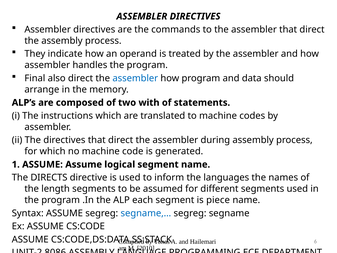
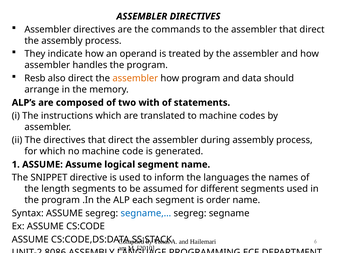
Final: Final -> Resb (35, 78)
assembler colour: blue -> orange (135, 78)
DIRECTS: DIRECTS -> SNIPPET (49, 177)
piece: piece -> order (218, 200)
